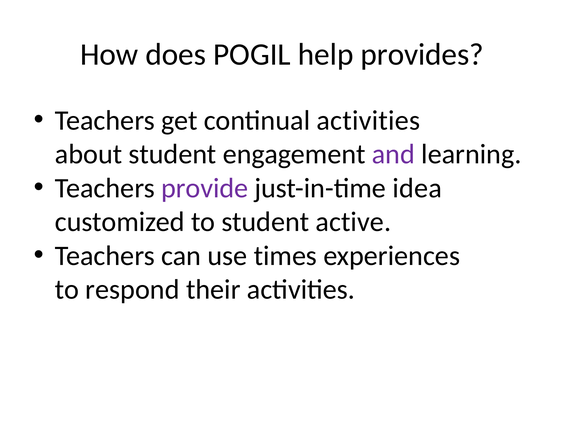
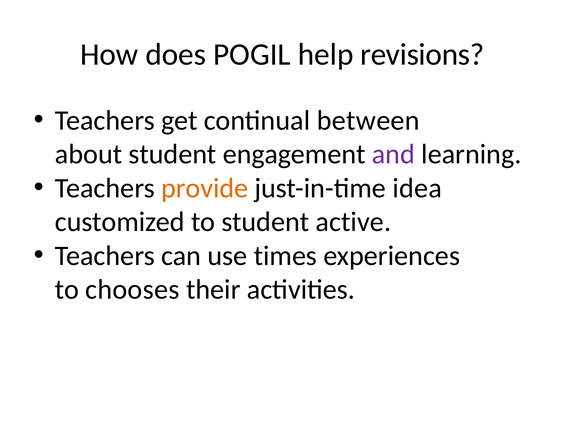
provides: provides -> revisions (422, 54)
continual activities: activities -> between (368, 120)
provide colour: purple -> orange (205, 188)
respond: respond -> chooses (132, 290)
